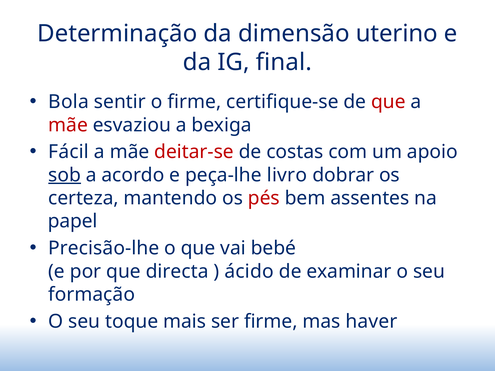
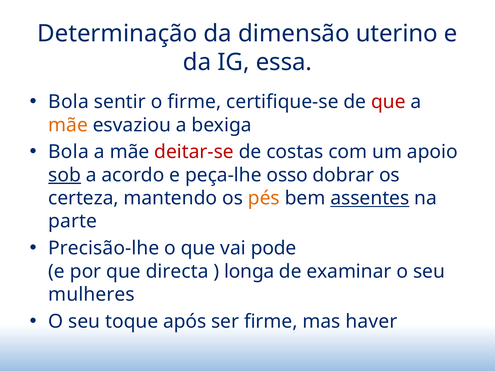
final: final -> essa (284, 62)
mãe colour: red -> orange (68, 125)
Fácil: Fácil -> Bola (69, 152)
livro: livro -> osso (287, 175)
pés colour: red -> orange (264, 198)
assentes underline: none -> present (370, 198)
papel: papel -> parte (73, 221)
bebé: bebé -> pode (274, 248)
ácido: ácido -> longa (249, 272)
formação: formação -> mulheres (92, 295)
mais: mais -> após (185, 322)
